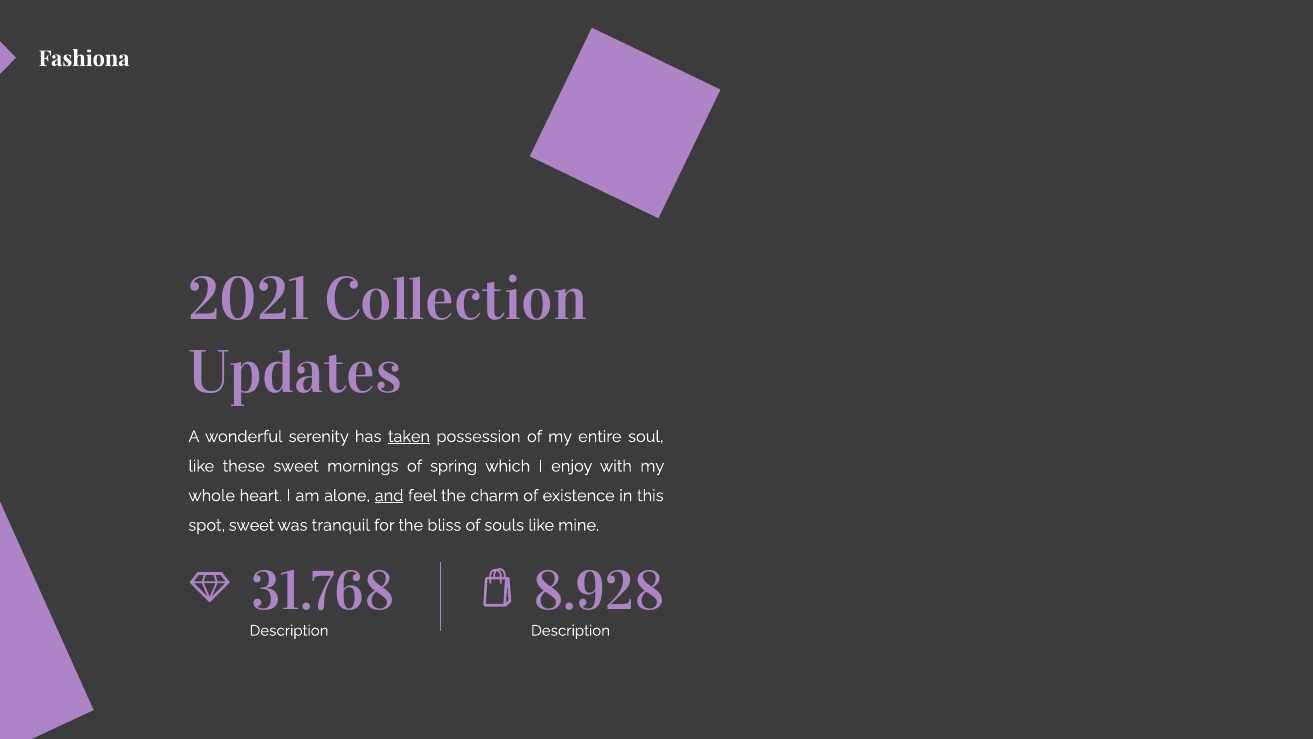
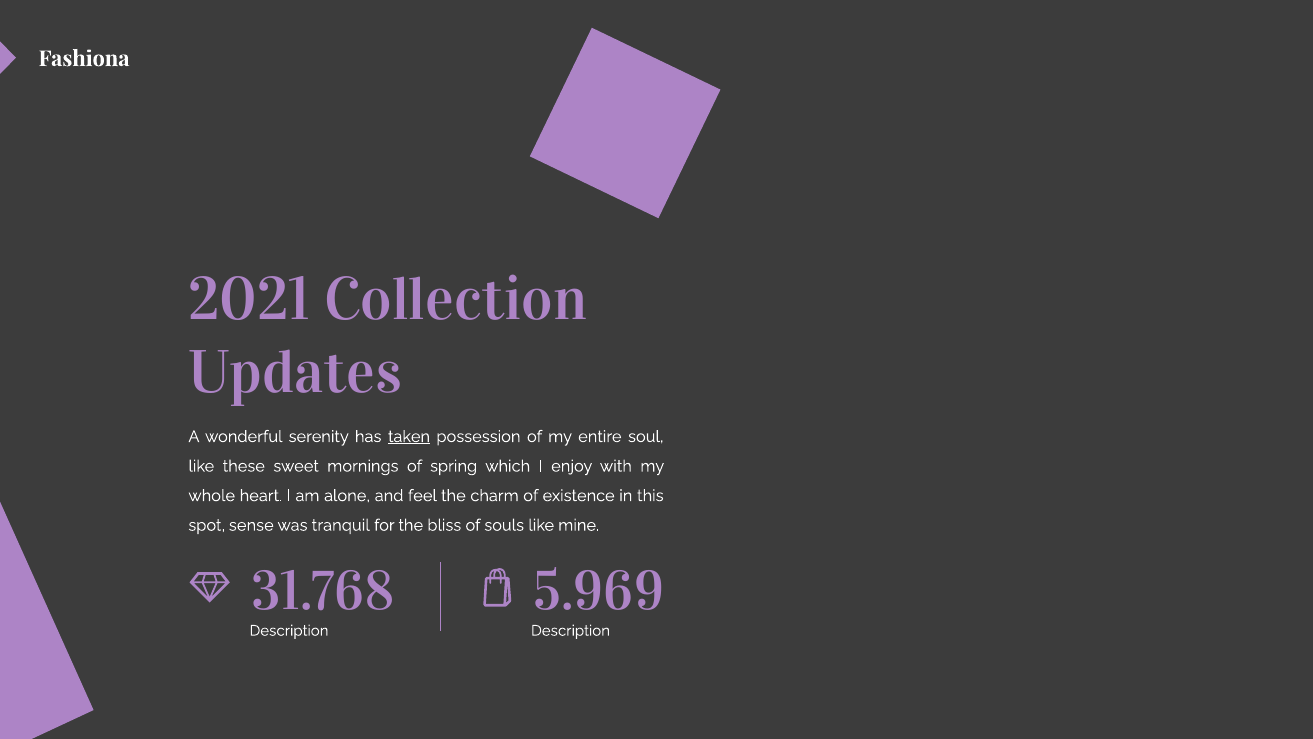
and underline: present -> none (389, 495)
spot sweet: sweet -> sense (251, 525)
8.928: 8.928 -> 5.969 (599, 591)
